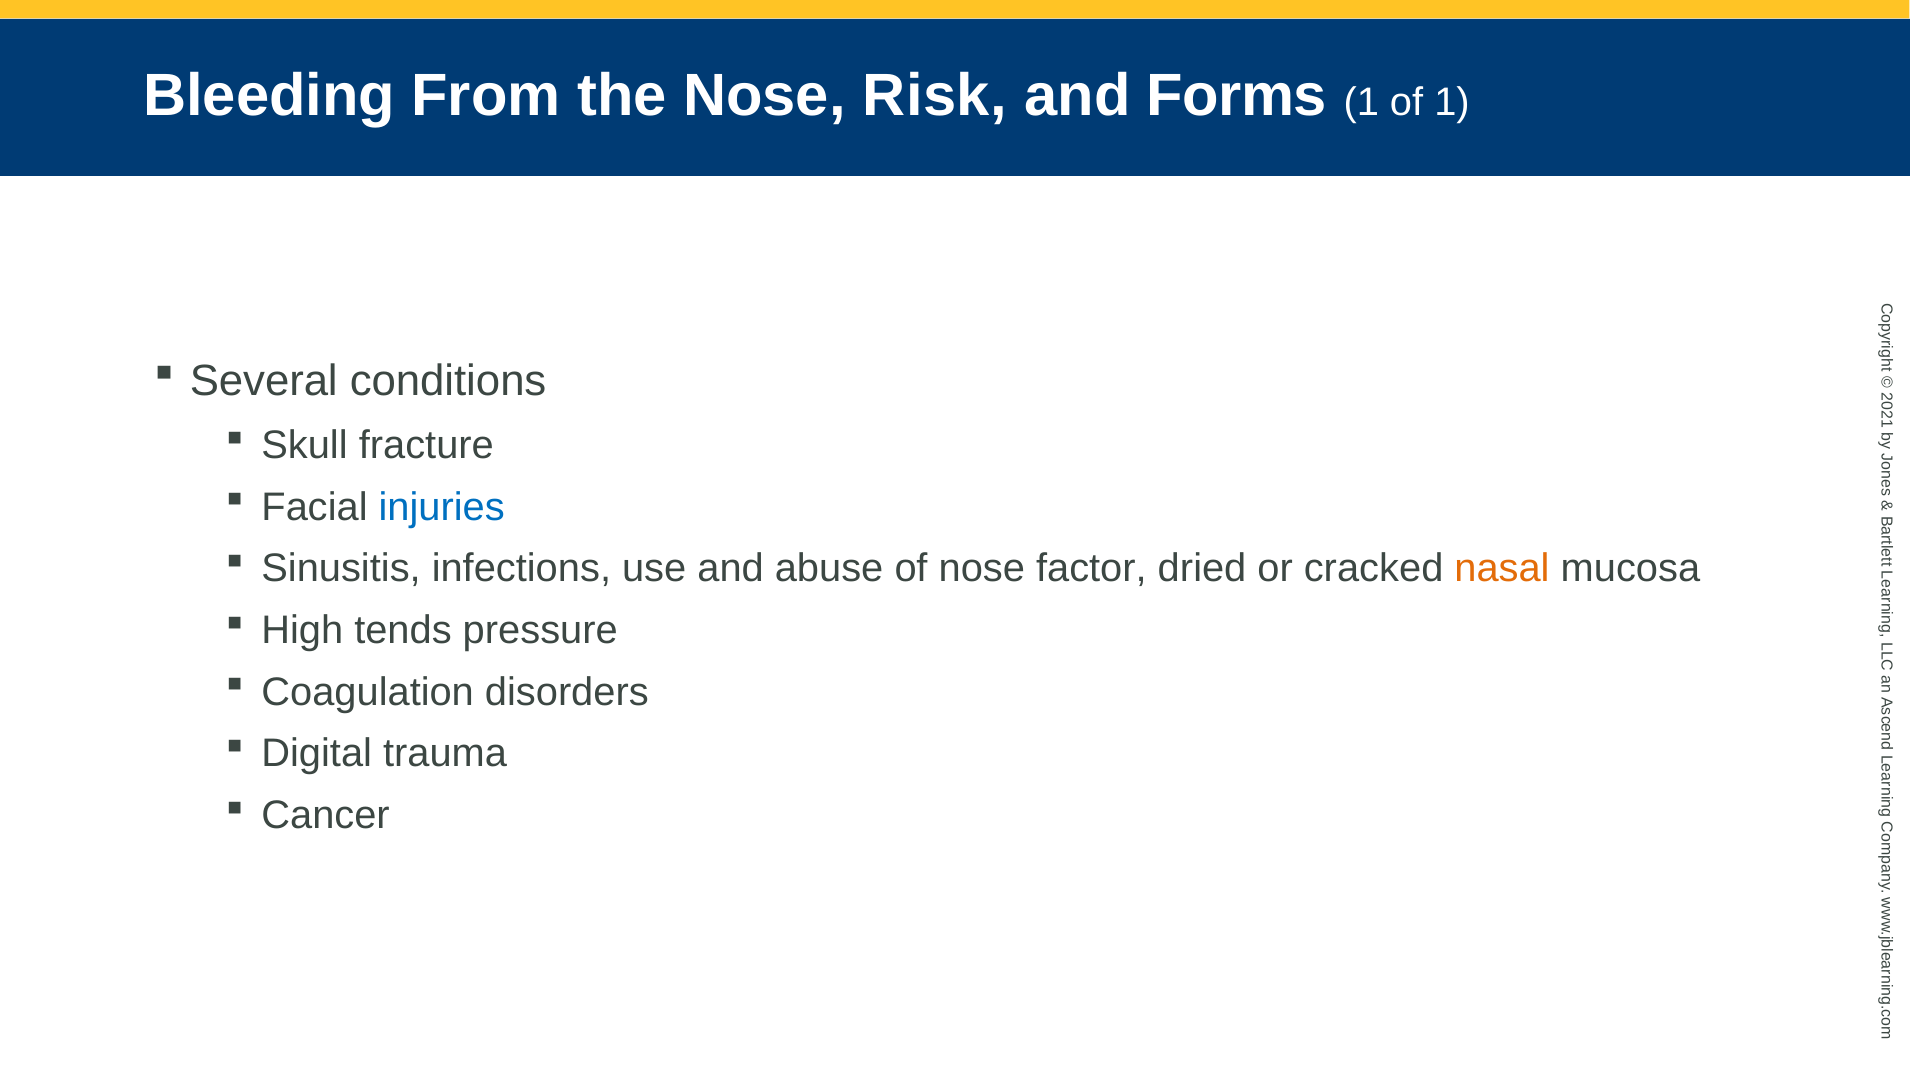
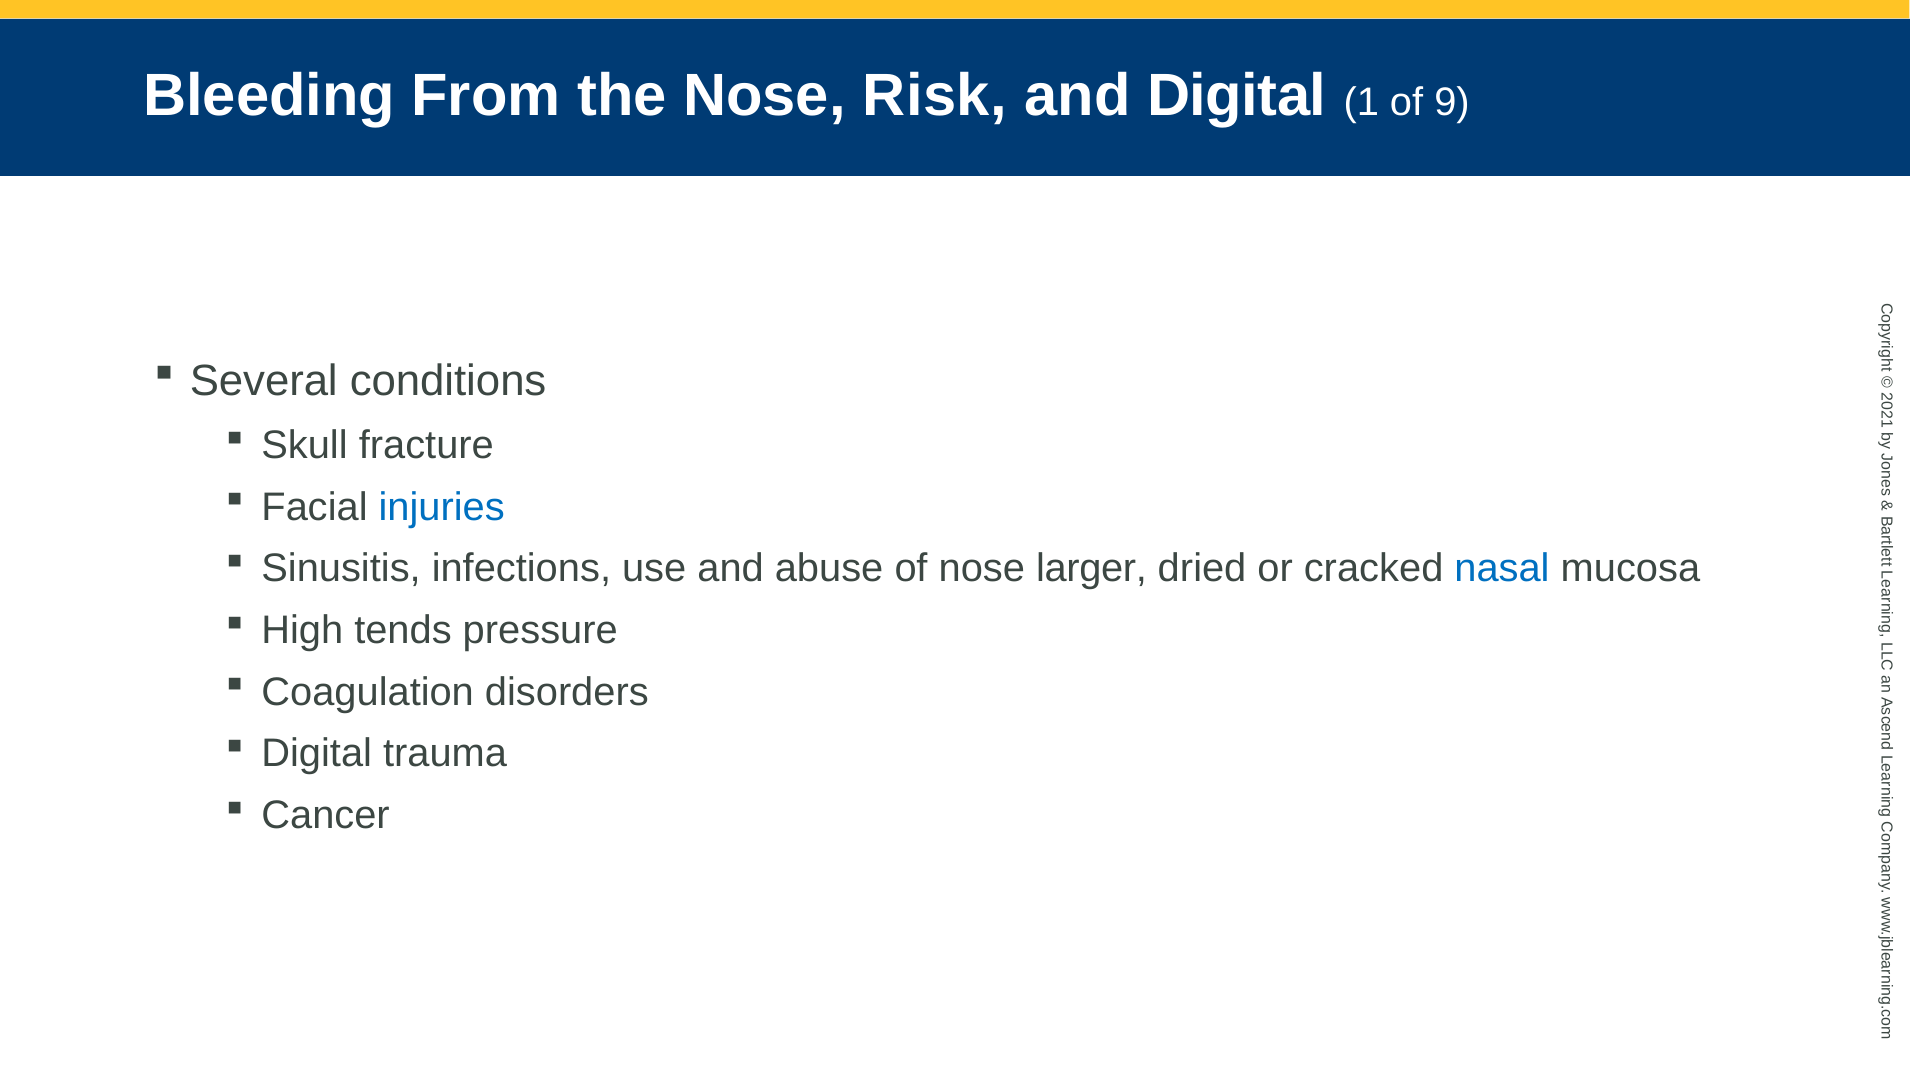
and Forms: Forms -> Digital (1237, 96)
of 1: 1 -> 9 (1452, 103)
factor: factor -> larger (1092, 569)
nasal colour: orange -> blue (1502, 569)
